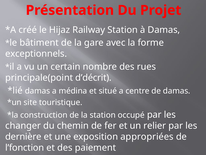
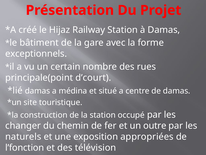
d’décrit: d’décrit -> d’court (93, 77)
relier: relier -> outre (155, 125)
dernière: dernière -> naturels (23, 136)
paiement: paiement -> télévision (95, 147)
